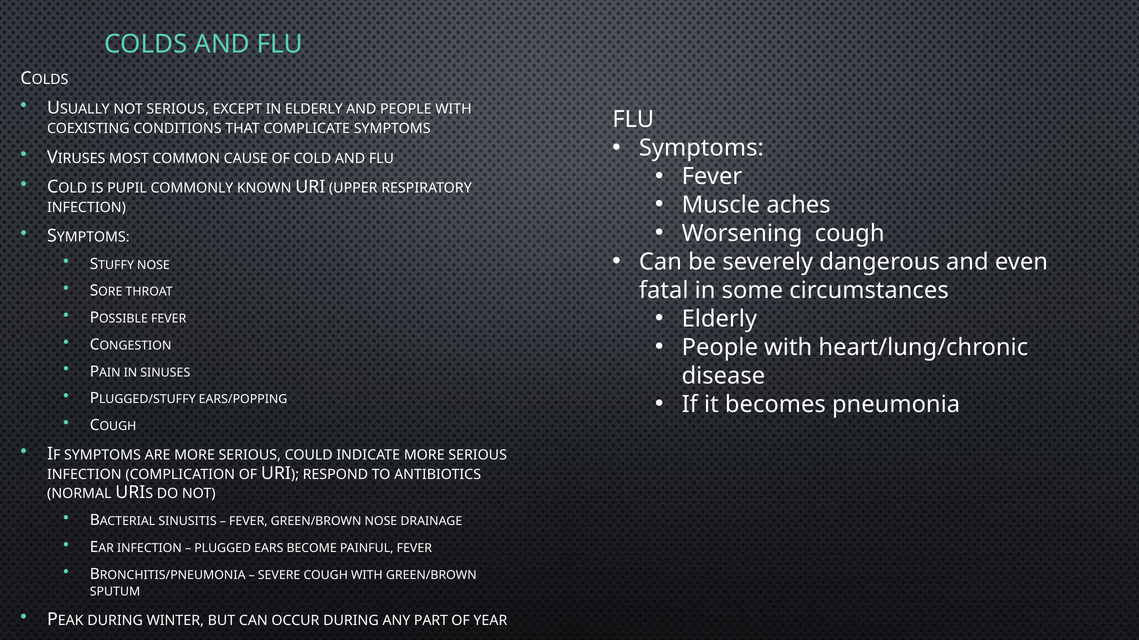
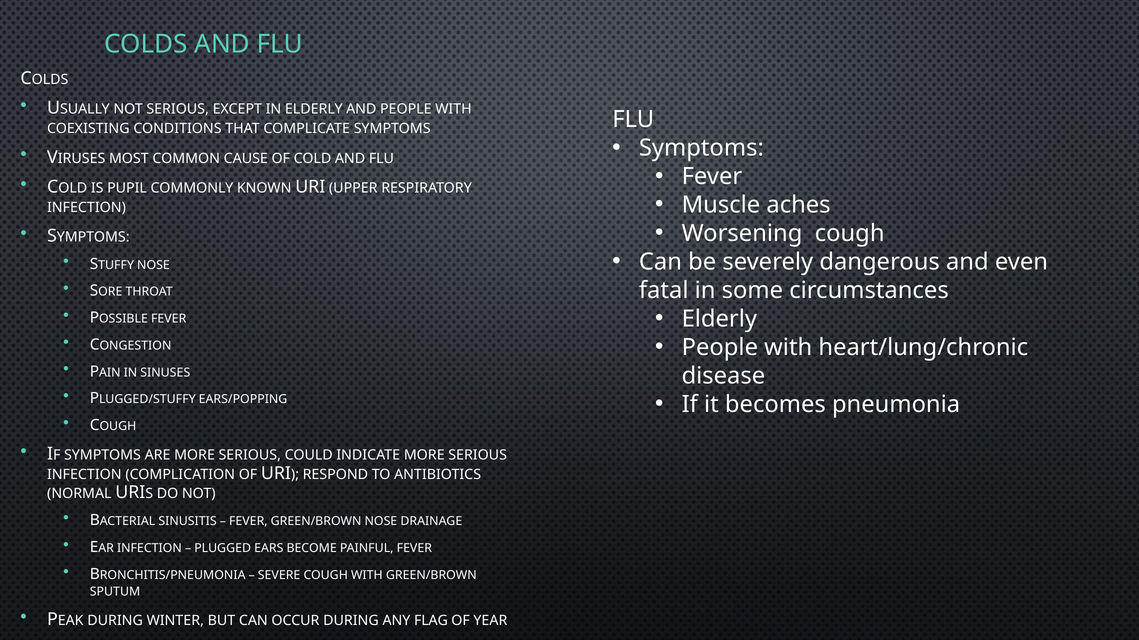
PART: PART -> FLAG (431, 621)
